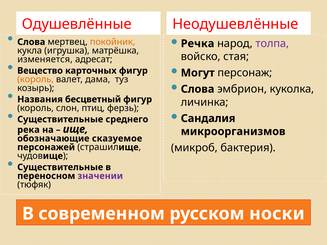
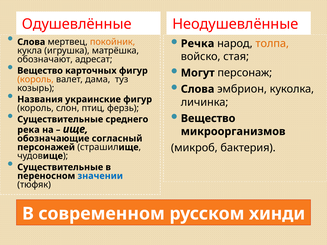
толпа colour: purple -> orange (272, 44)
изменяется: изменяется -> обозначают (45, 59)
бесцветный: бесцветный -> украинские (93, 99)
Сандалия: Сандалия -> Вещество (208, 119)
сказуемое: сказуемое -> согласный (117, 139)
значении colour: purple -> blue (100, 176)
носки: носки -> хинди (277, 214)
